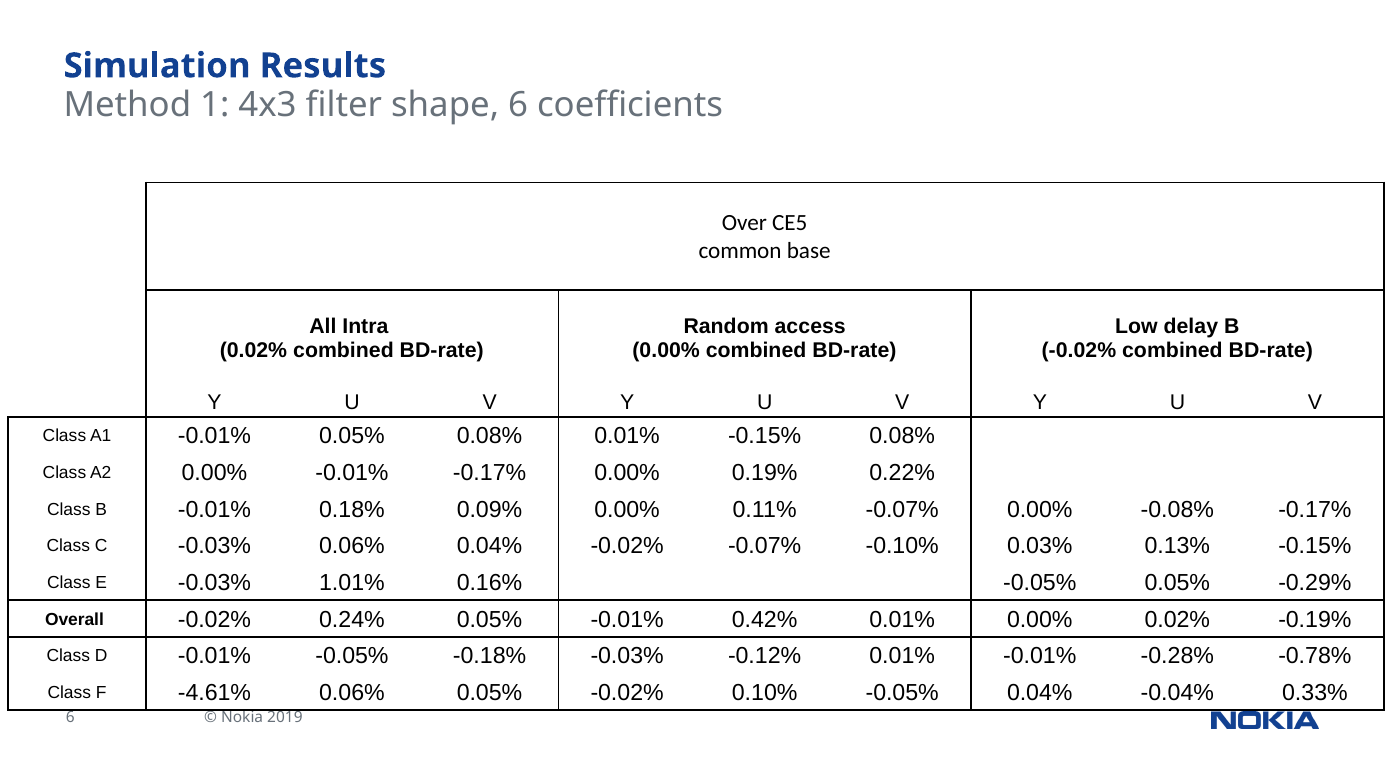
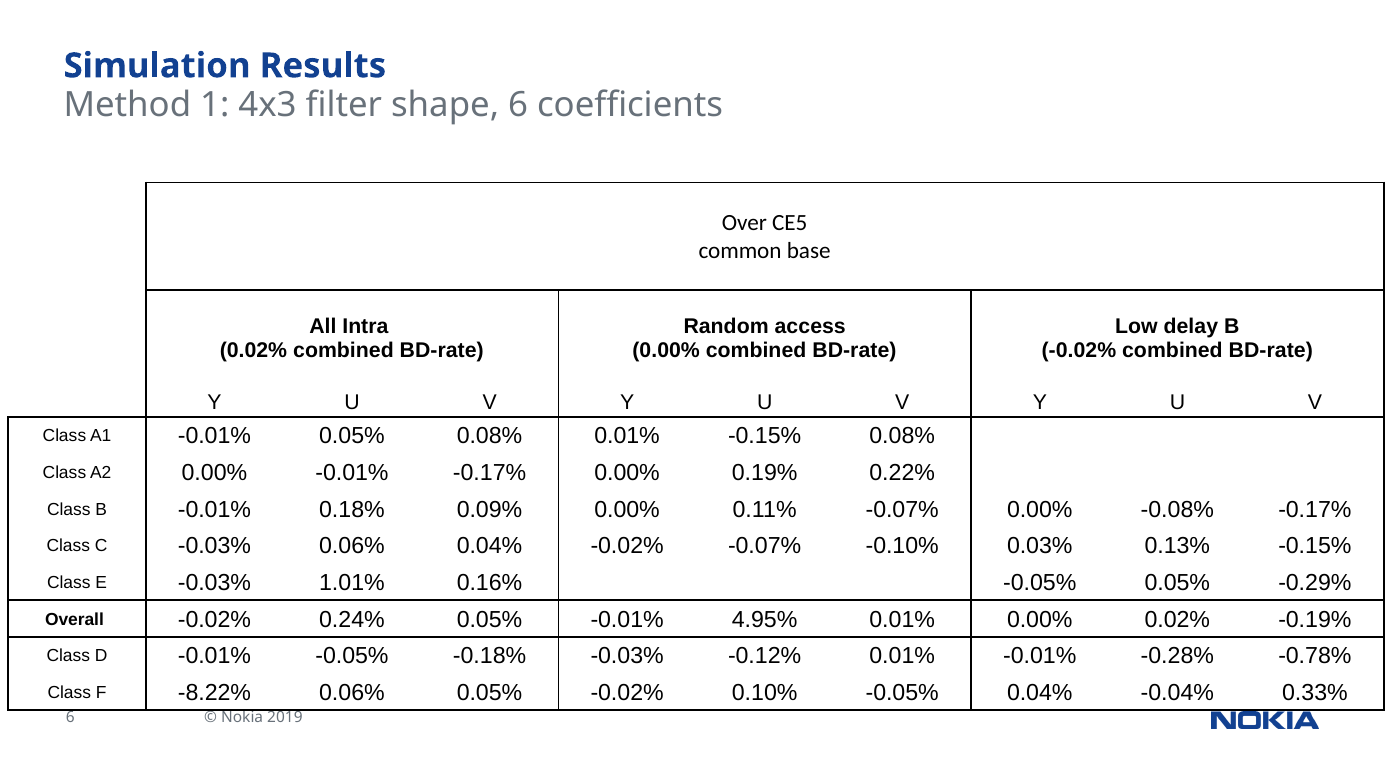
0.42%: 0.42% -> 4.95% (765, 620)
-4.61%: -4.61% -> -8.22% (214, 693)
